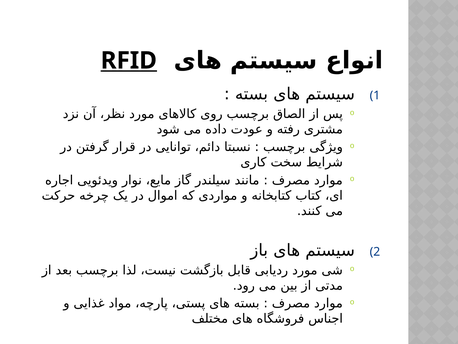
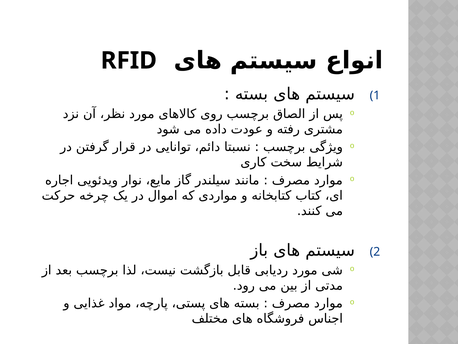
RFID underline: present -> none (129, 60)
